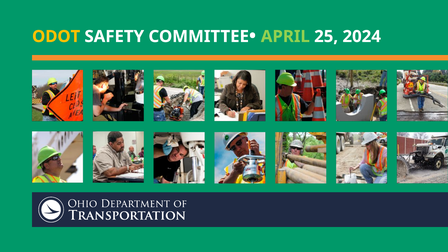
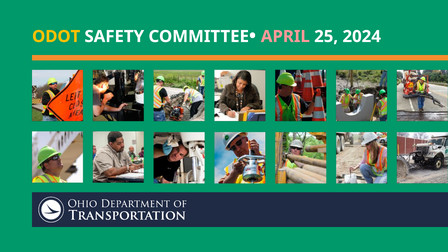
APRIL colour: light green -> pink (285, 37)
